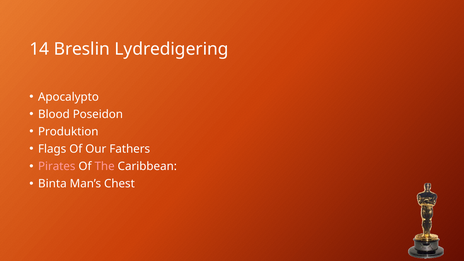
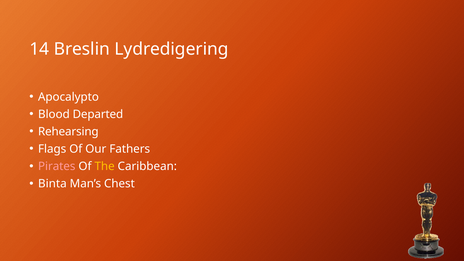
Poseidon: Poseidon -> Departed (98, 114)
Produktion: Produktion -> Rehearsing (68, 132)
The colour: pink -> yellow (105, 166)
